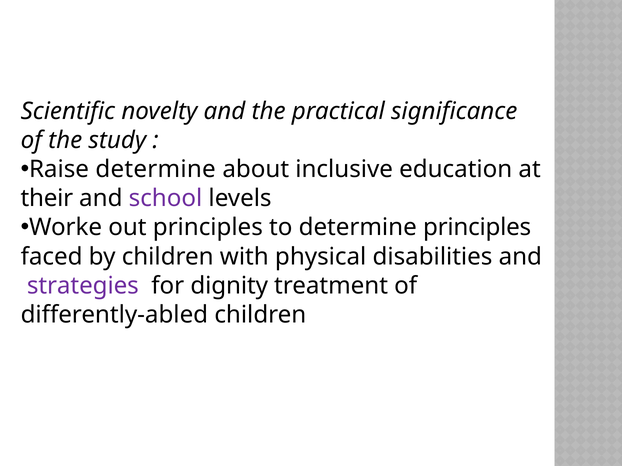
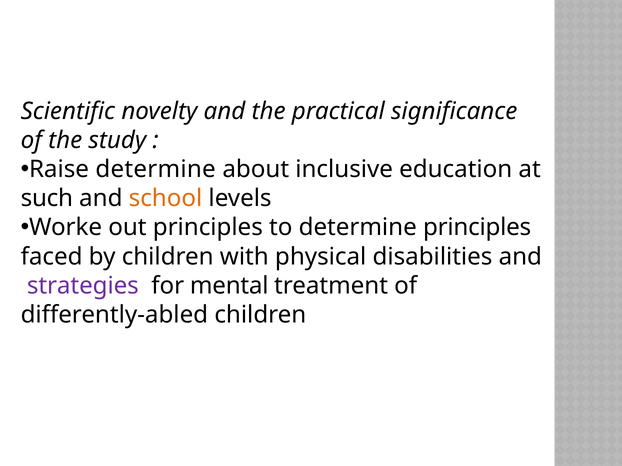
their: their -> such (47, 199)
school colour: purple -> orange (165, 199)
dignity: dignity -> mental (229, 286)
